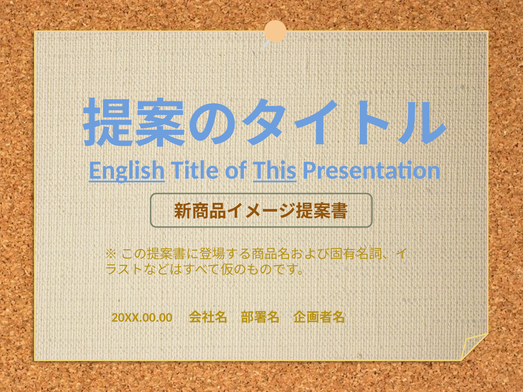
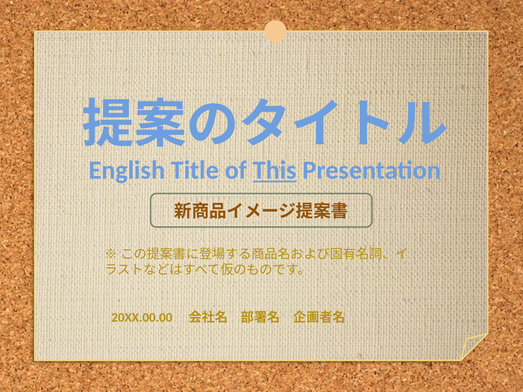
English underline: present -> none (127, 170)
